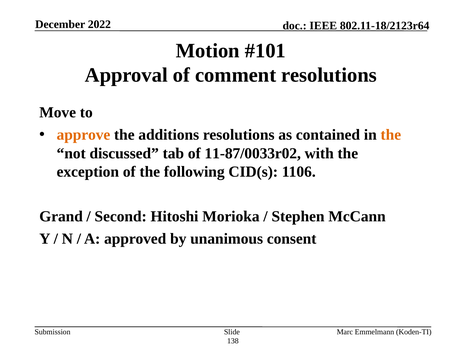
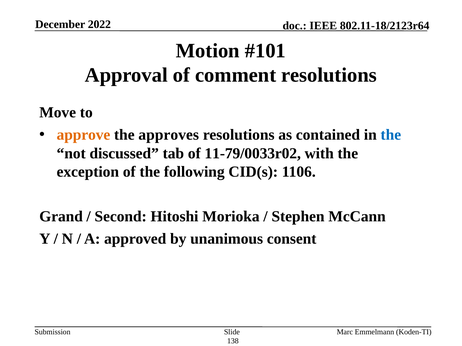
additions: additions -> approves (169, 135)
the colour: orange -> blue (391, 135)
11-87/0033r02: 11-87/0033r02 -> 11-79/0033r02 (253, 154)
